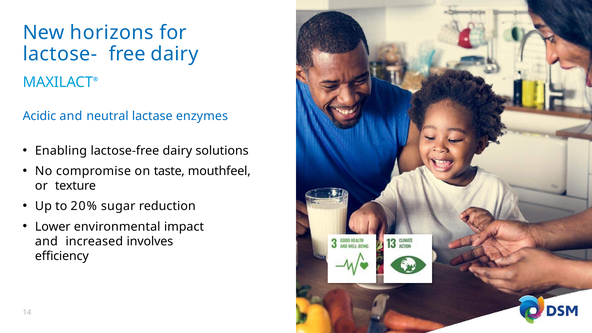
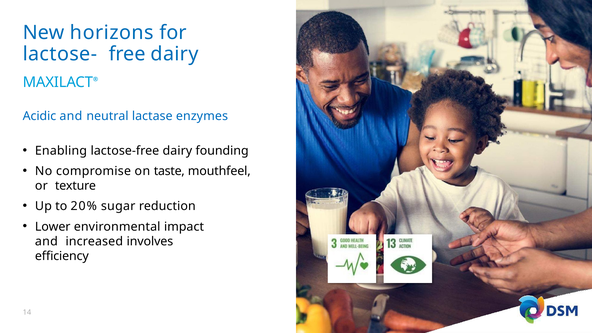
solutions: solutions -> founding (222, 151)
